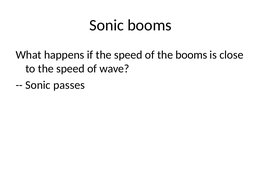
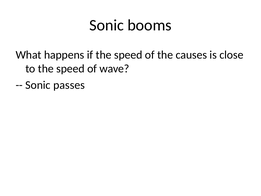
the booms: booms -> causes (191, 55)
